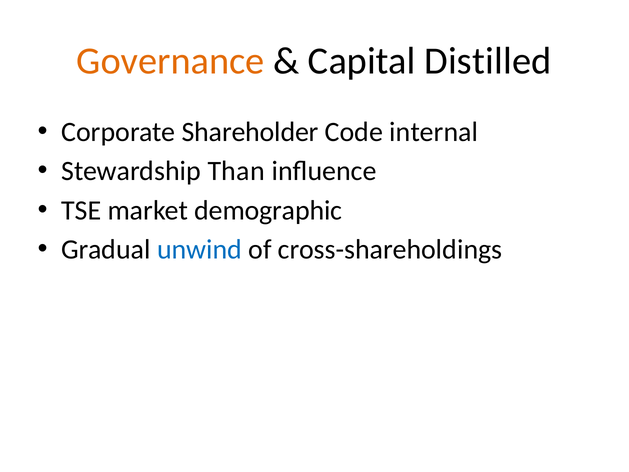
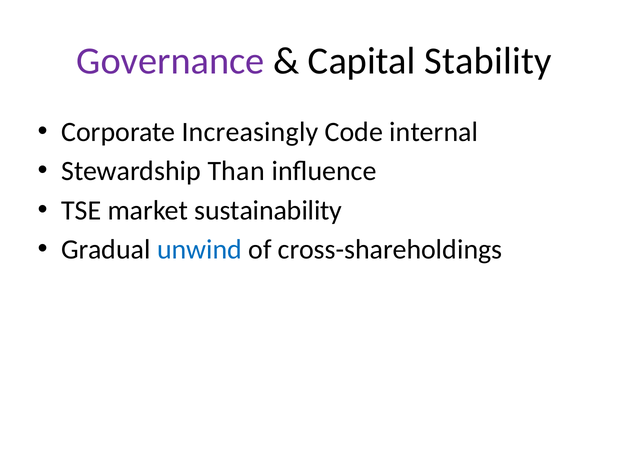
Governance colour: orange -> purple (170, 61)
Distilled: Distilled -> Stability (488, 61)
Shareholder: Shareholder -> Increasingly (250, 132)
demographic: demographic -> sustainability (268, 210)
